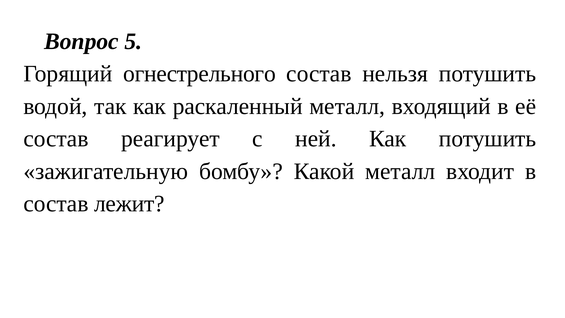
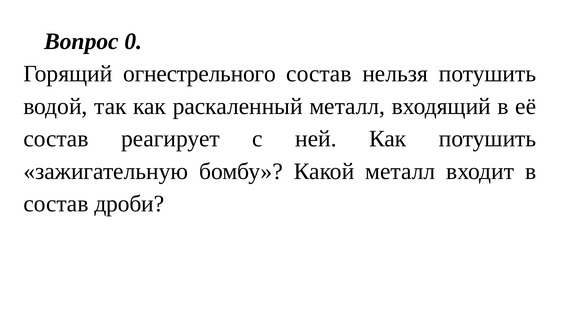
5: 5 -> 0 (133, 41)
лежит: лежит -> дроби (129, 204)
